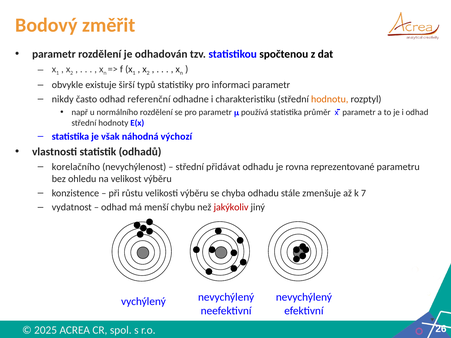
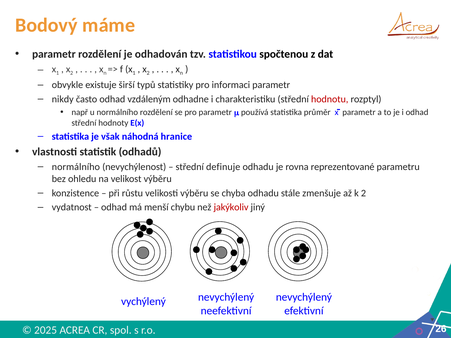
změřit: změřit -> máme (109, 25)
referenční: referenční -> vzdáleným (149, 99)
hodnotu colour: orange -> red (330, 99)
výchozí: výchozí -> hranice (176, 137)
korelačního: korelačního -> normálního (76, 167)
přidávat: přidávat -> definuje (223, 167)
k 7: 7 -> 2 (363, 193)
